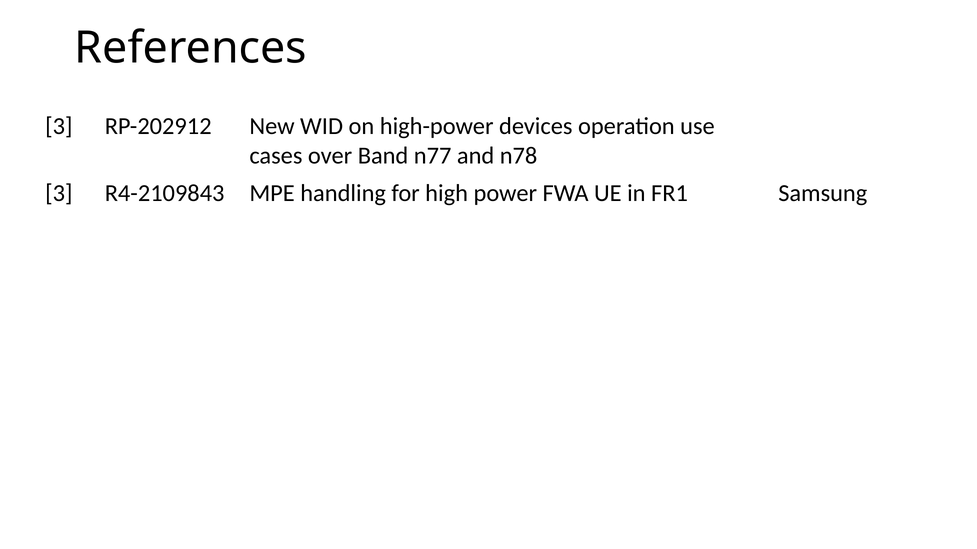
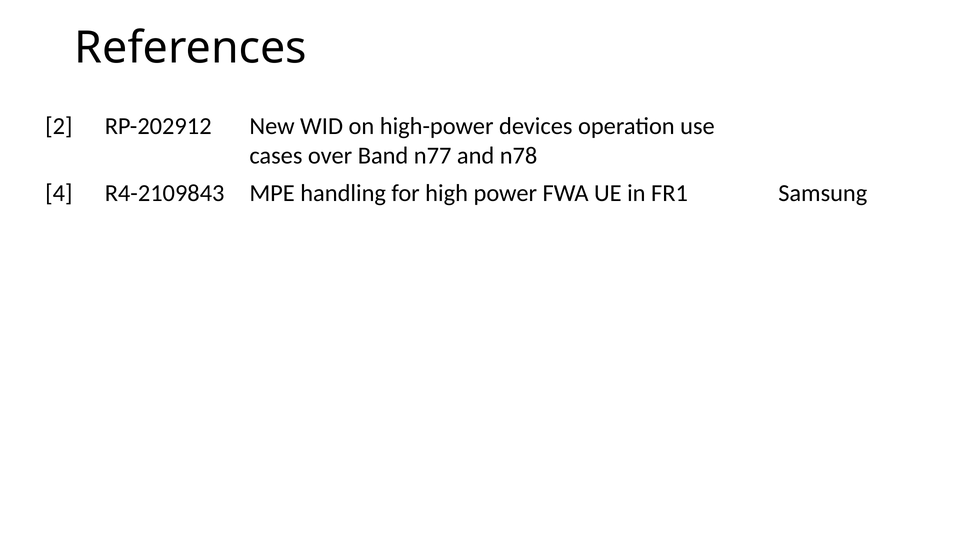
3: 3 -> 2 (59, 126)
3: 3 -> 4 (59, 193)
